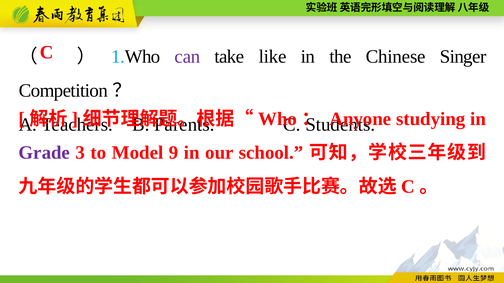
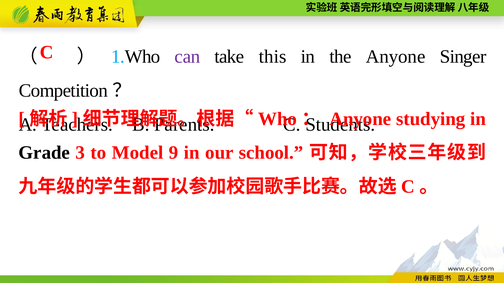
like: like -> this (273, 57)
the Chinese: Chinese -> Anyone (396, 57)
Grade colour: purple -> black (44, 153)
